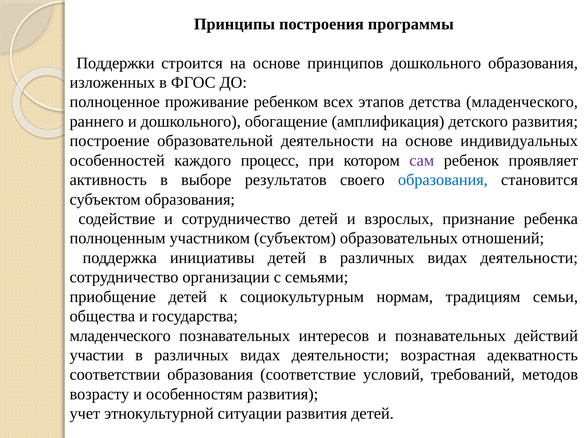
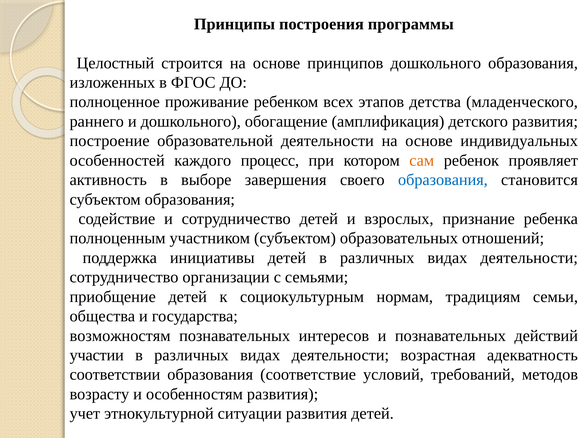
Поддержки: Поддержки -> Целостный (115, 63)
сам colour: purple -> orange (422, 160)
результатов: результатов -> завершения (286, 180)
младенческого: младенческого -> возможностям (120, 336)
